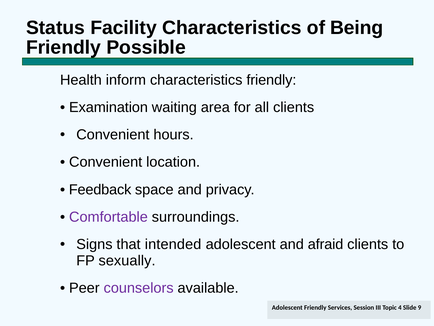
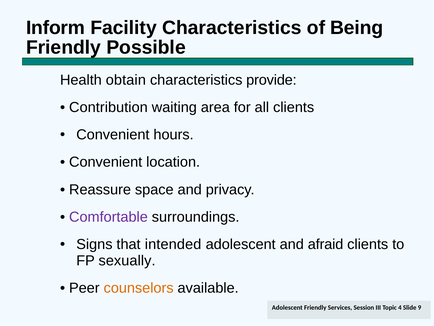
Status: Status -> Inform (56, 28)
inform: inform -> obtain (126, 80)
characteristics friendly: friendly -> provide (271, 80)
Examination: Examination -> Contribution (108, 107)
Feedback: Feedback -> Reassure (100, 189)
counselors colour: purple -> orange (139, 288)
